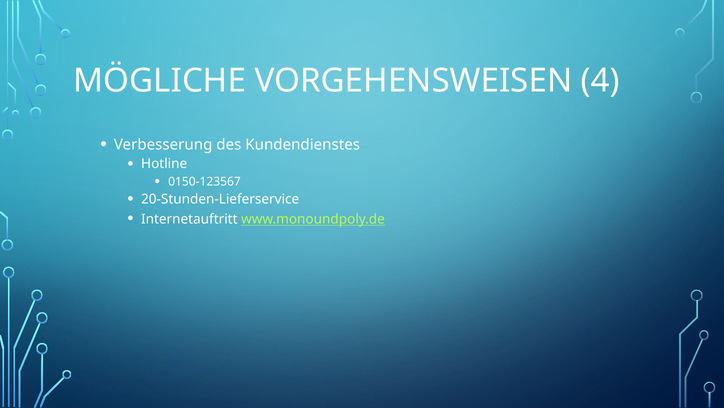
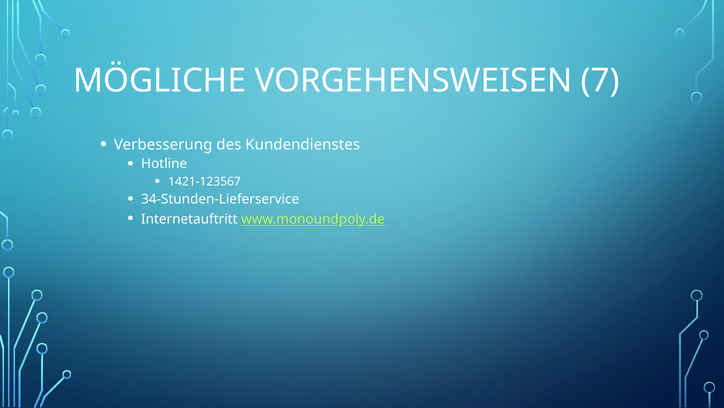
4: 4 -> 7 (600, 80)
0150-123567: 0150-123567 -> 1421-123567 (205, 181)
20-Stunden-Lieferservice: 20-Stunden-Lieferservice -> 34-Stunden-Lieferservice (220, 199)
